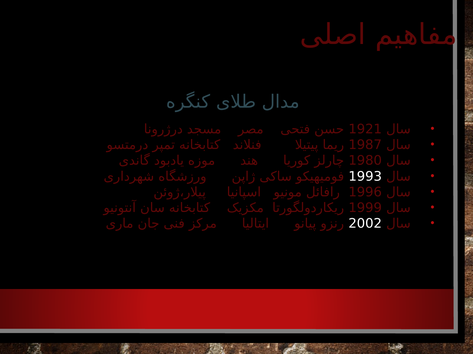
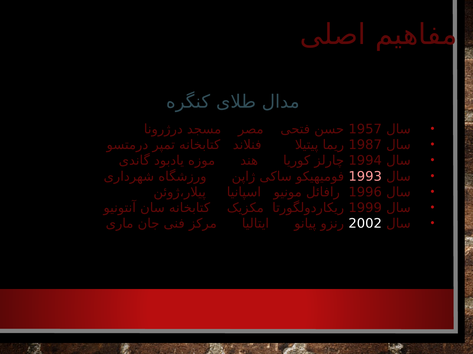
1921: 1921 -> 1957 (365, 129)
1980: 1980 -> 1994 (365, 161)
1993 colour: white -> pink (365, 177)
